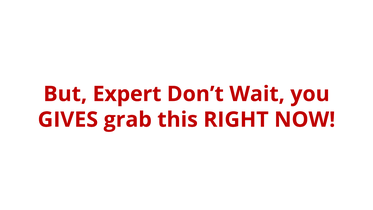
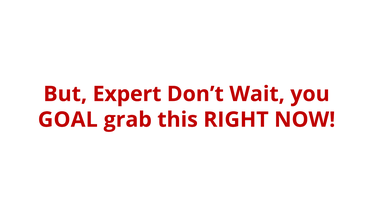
GIVES: GIVES -> GOAL (68, 120)
